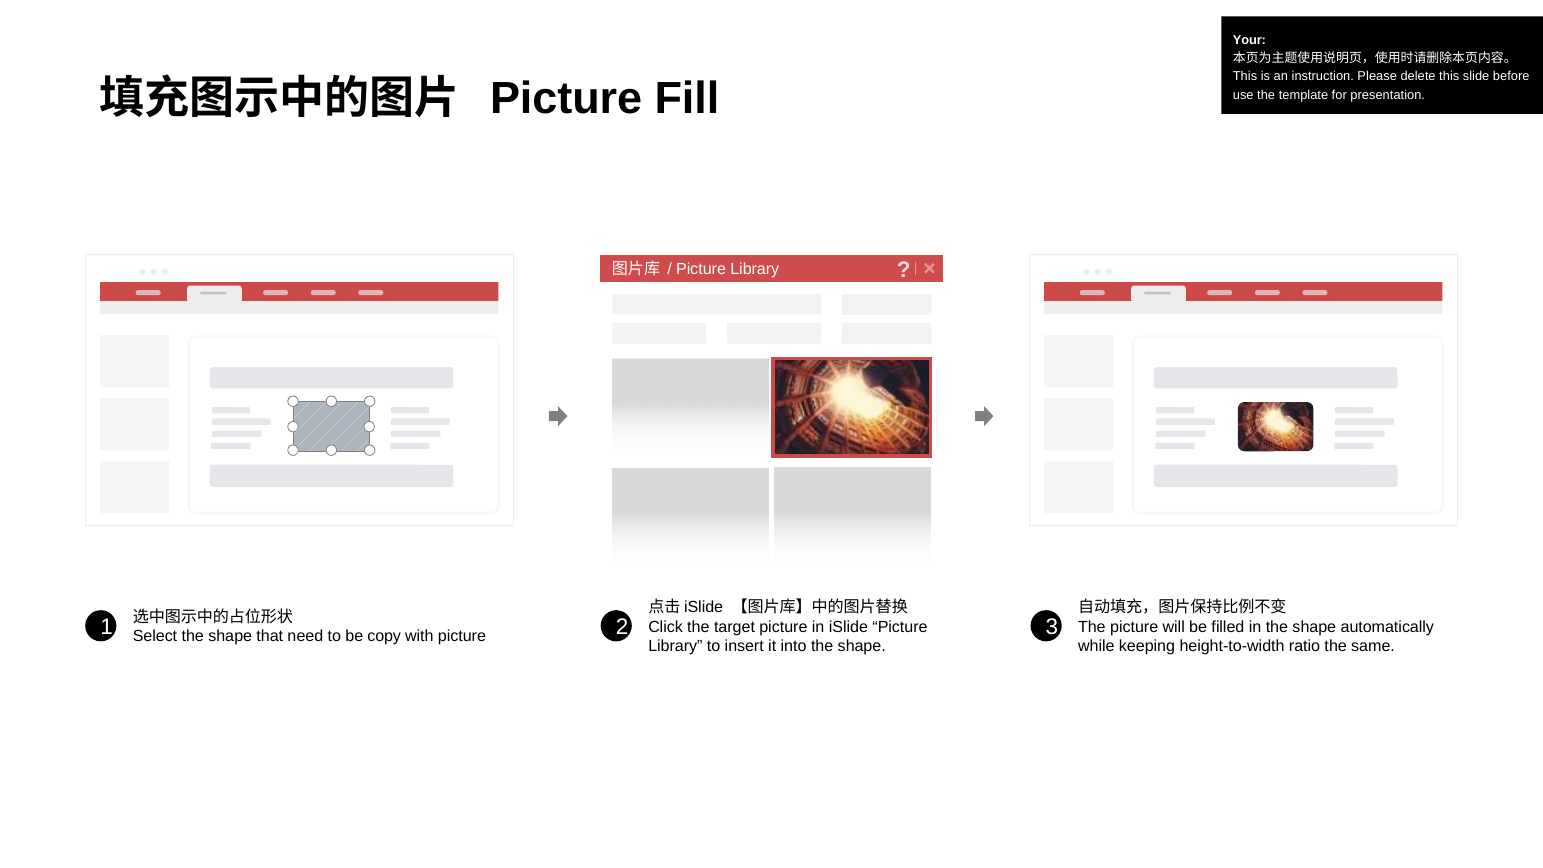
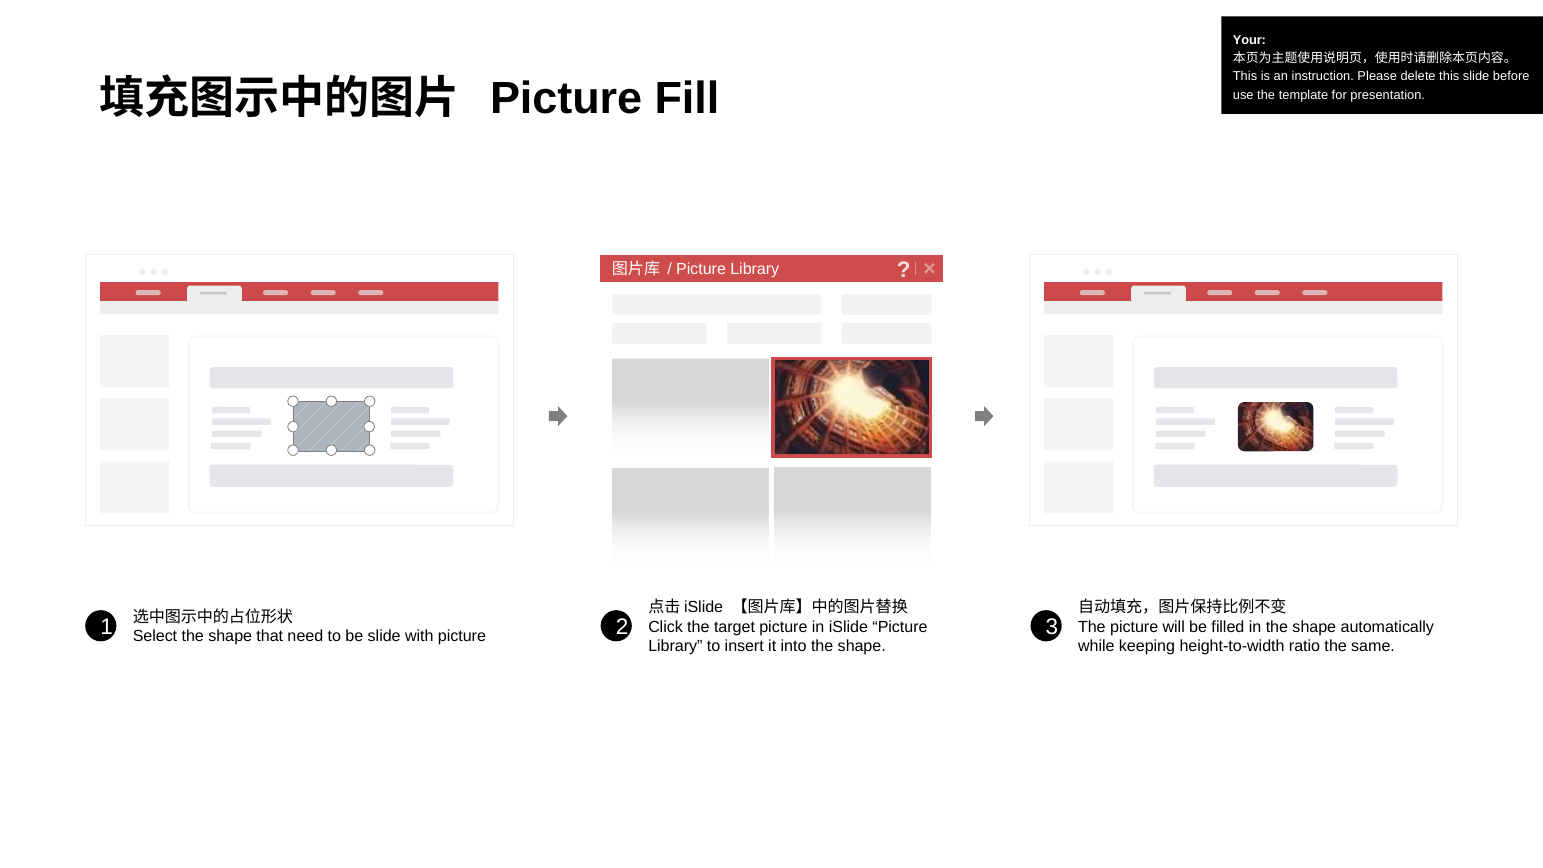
be copy: copy -> slide (384, 637)
